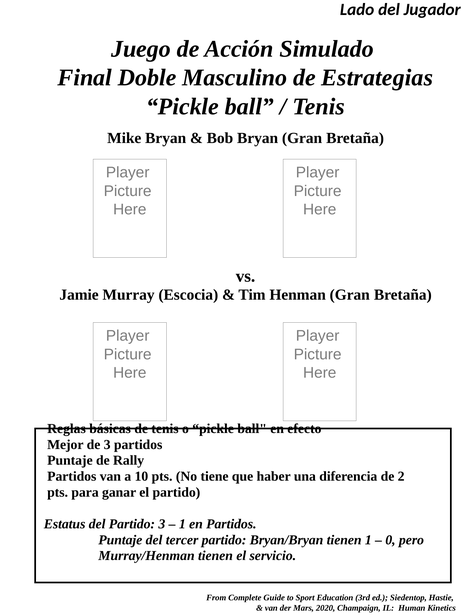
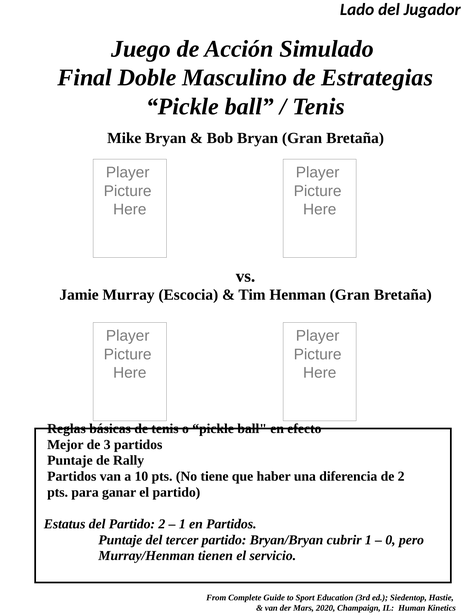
Partido 3: 3 -> 2 (162, 524)
Bryan/Bryan tienen: tienen -> cubrir (344, 540)
